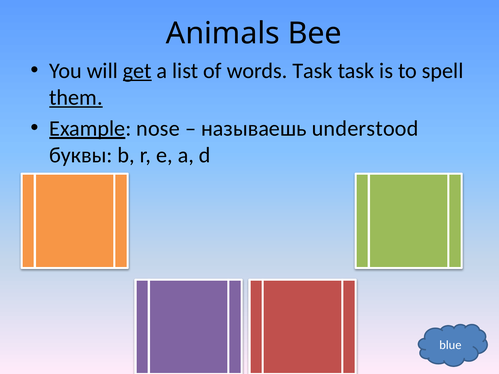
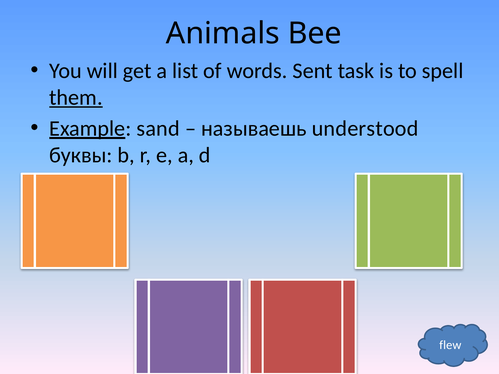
get underline: present -> none (137, 71)
words Task: Task -> Sent (313, 71)
nose: nose -> sand (158, 129)
blue: blue -> flew (450, 345)
